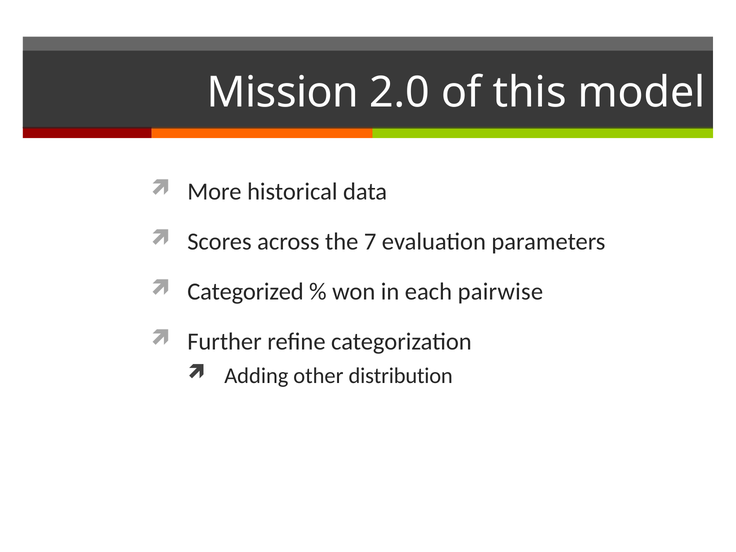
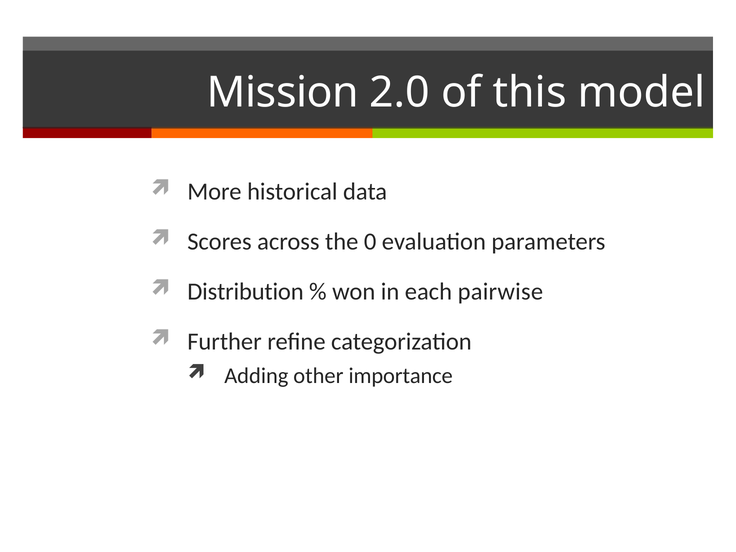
7: 7 -> 0 (370, 242)
Categorized: Categorized -> Distribution (245, 292)
distribution: distribution -> importance (401, 376)
